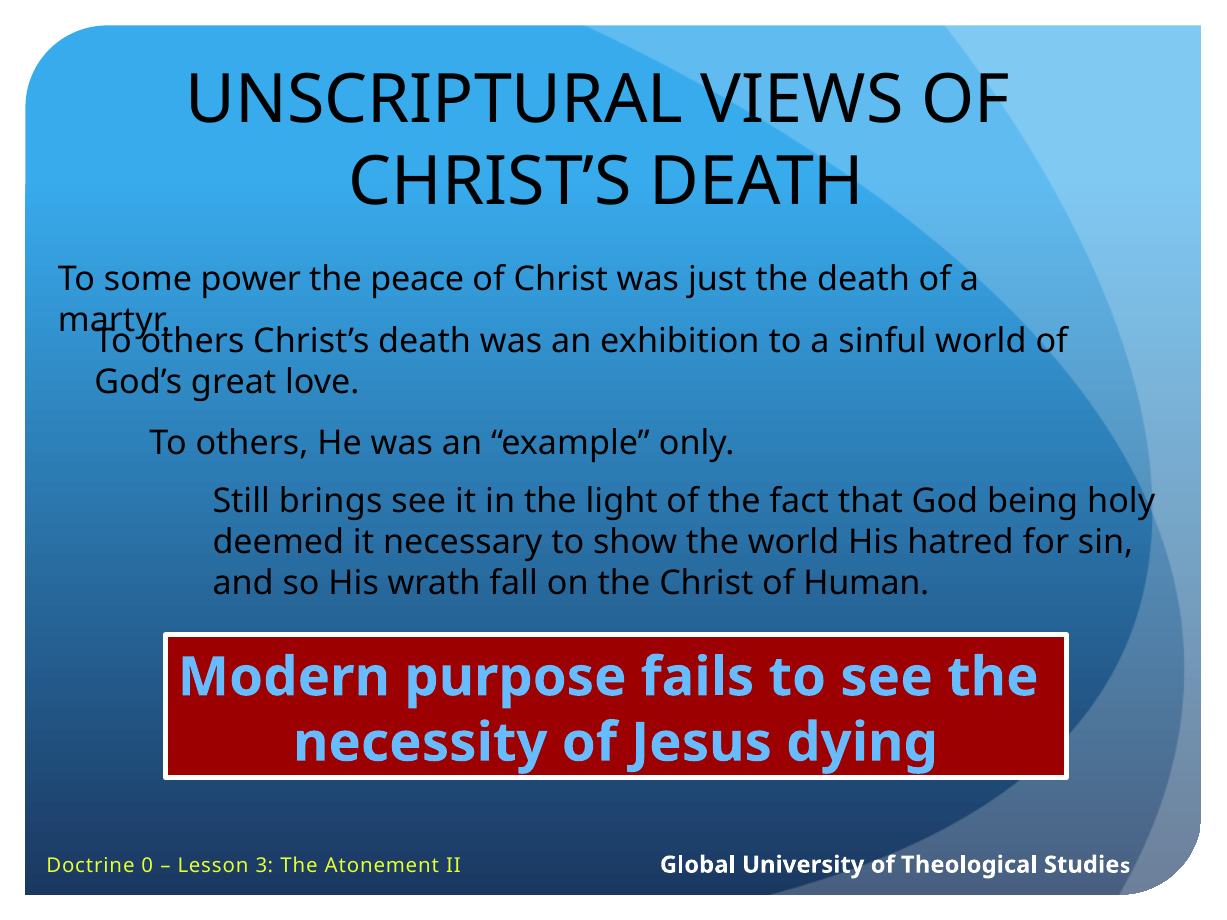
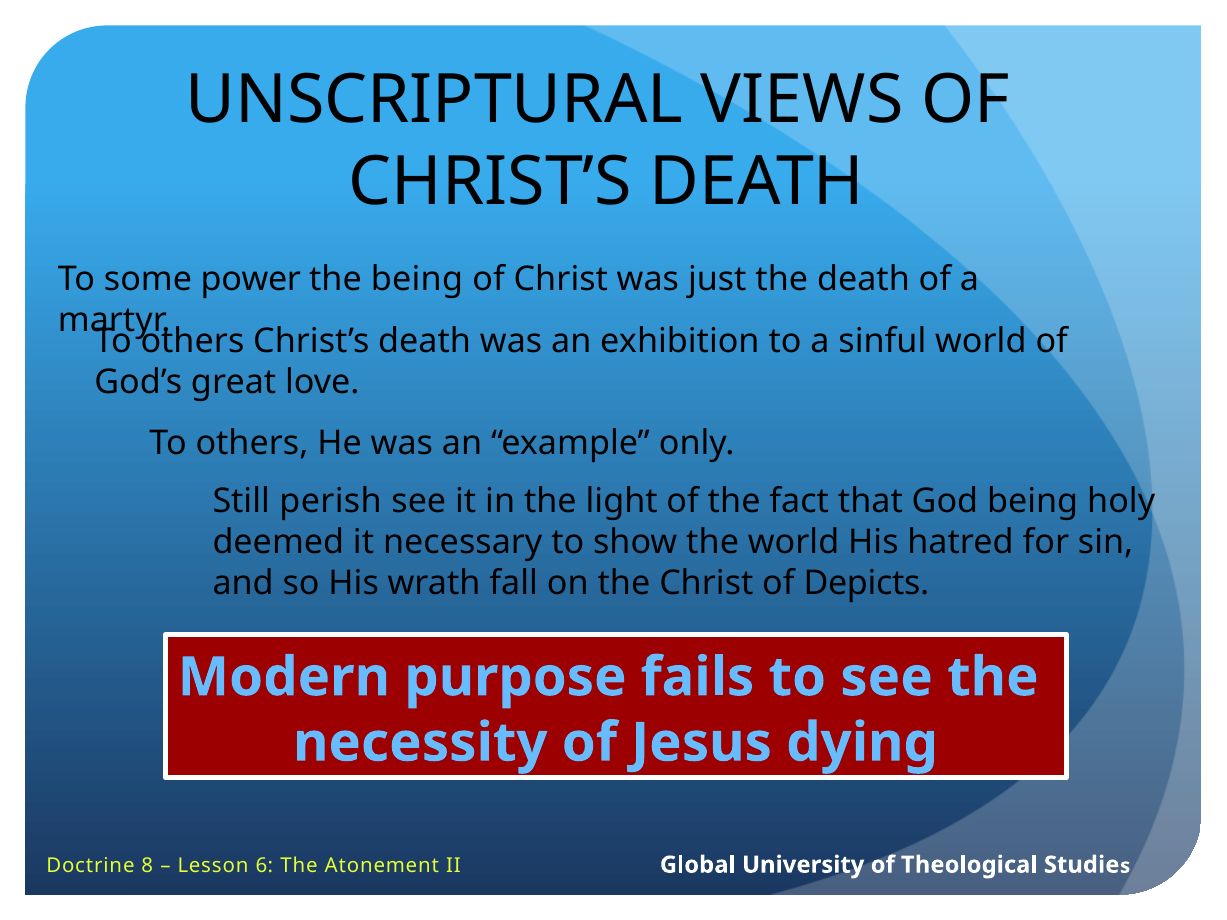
the peace: peace -> being (417, 280)
brings: brings -> perish (331, 501)
Human: Human -> Depicts (866, 583)
0: 0 -> 8 (147, 866)
3: 3 -> 6 (264, 866)
